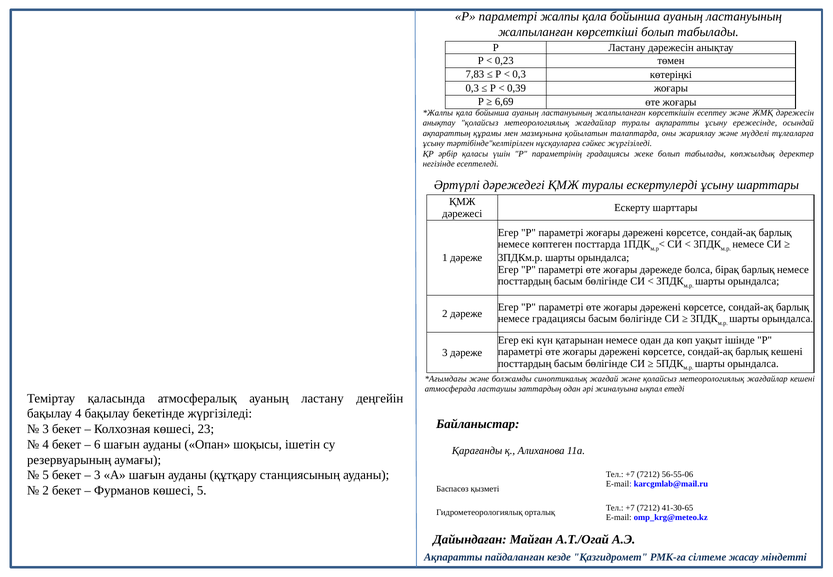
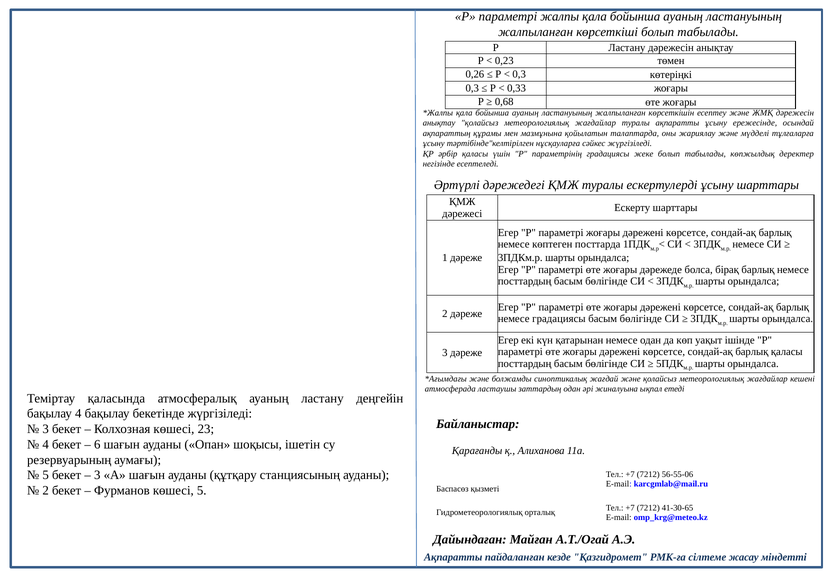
7,83: 7,83 -> 0,26 (475, 74)
0,39: 0,39 -> 0,33 (517, 88)
6,69: 6,69 -> 0,68 (504, 102)
барлық кешені: кешені -> қаласы (787, 352)
